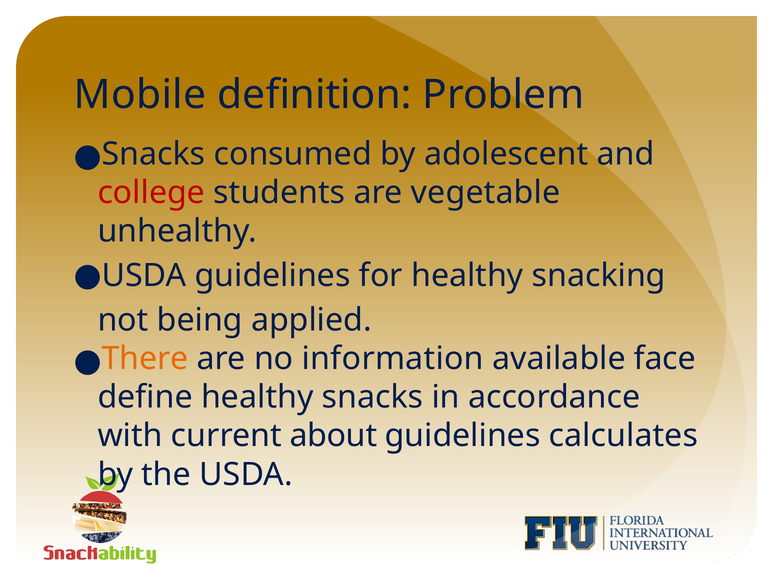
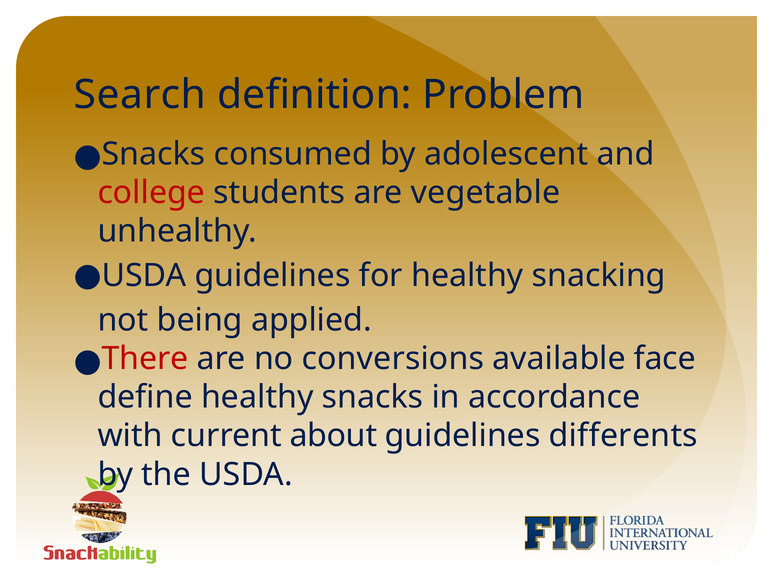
Mobile: Mobile -> Search (140, 95)
There colour: orange -> red (145, 359)
information: information -> conversions (393, 359)
calculates: calculates -> differents (623, 436)
